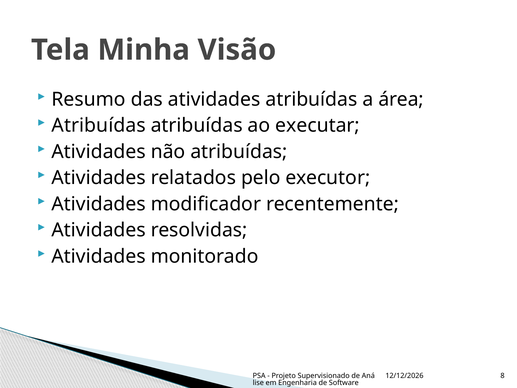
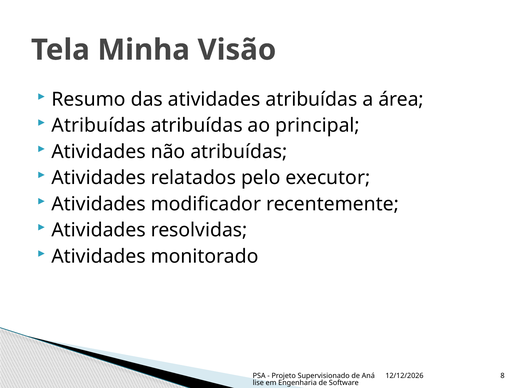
executar: executar -> principal (318, 125)
